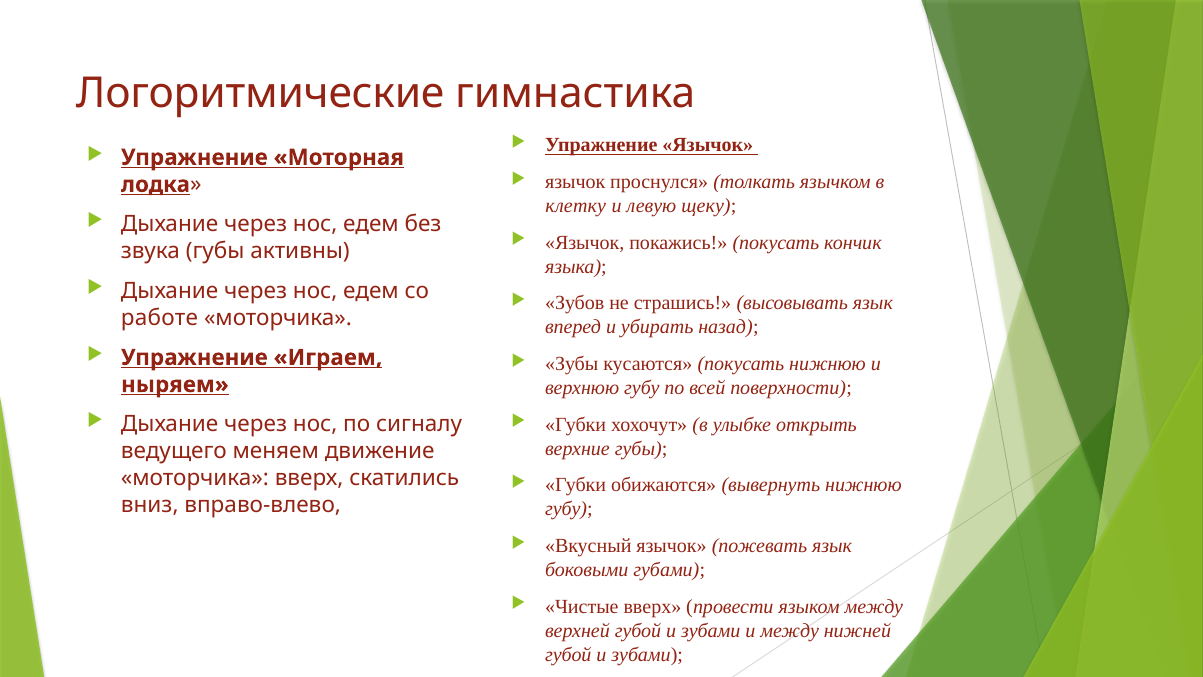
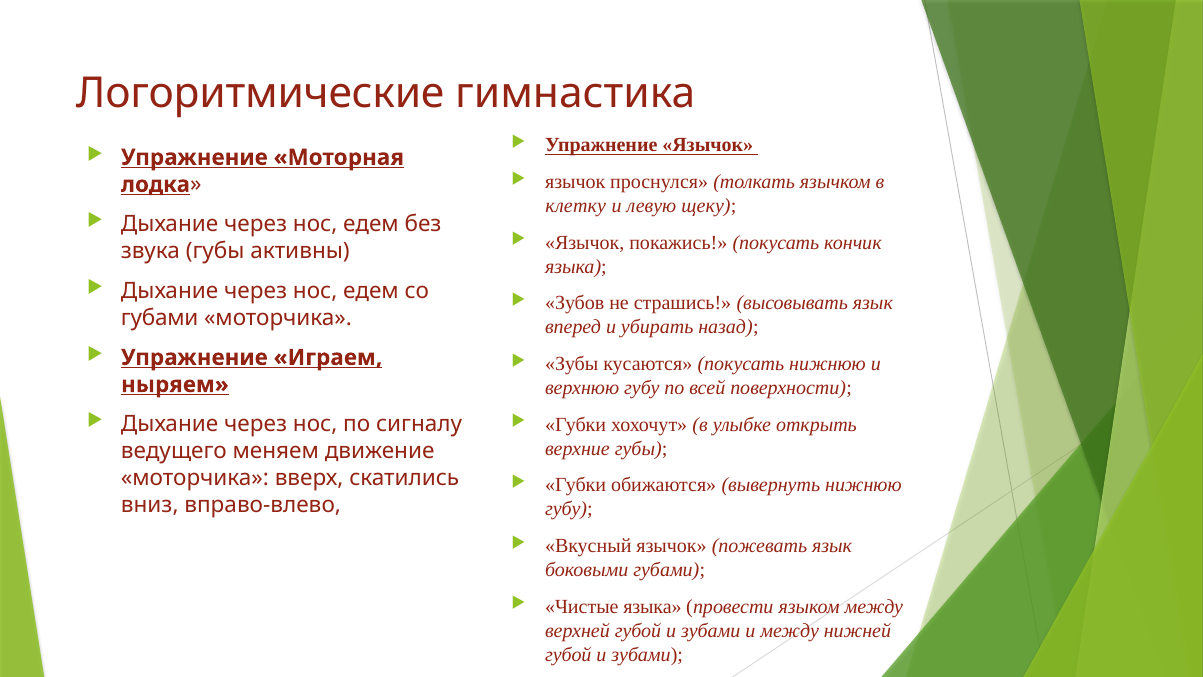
работе: работе -> губами (160, 318)
Чистые вверх: вверх -> языка (652, 606)
